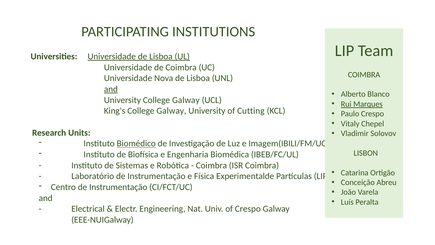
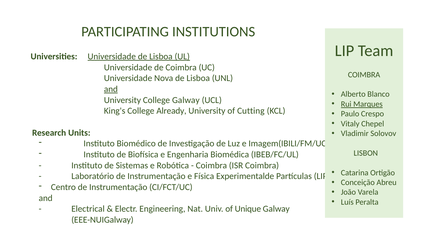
King's College Galway: Galway -> Already (171, 111)
Biomédico underline: present -> none (136, 143)
of Crespo: Crespo -> Unique (248, 209)
